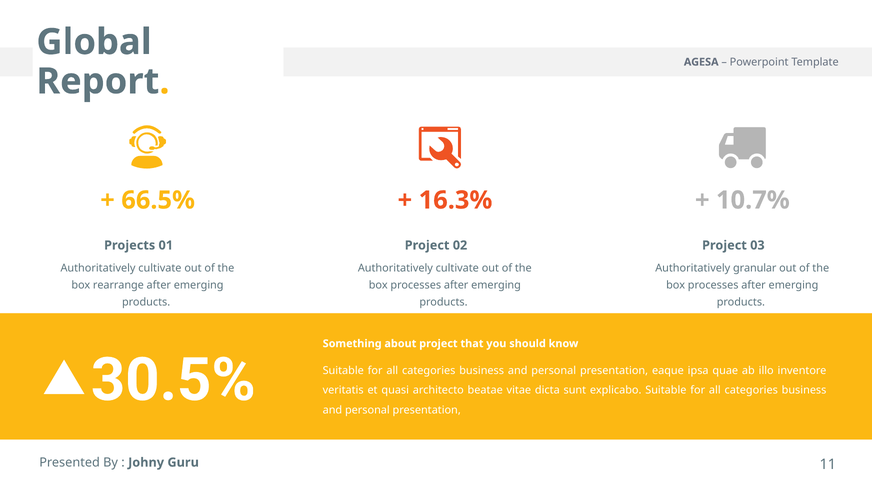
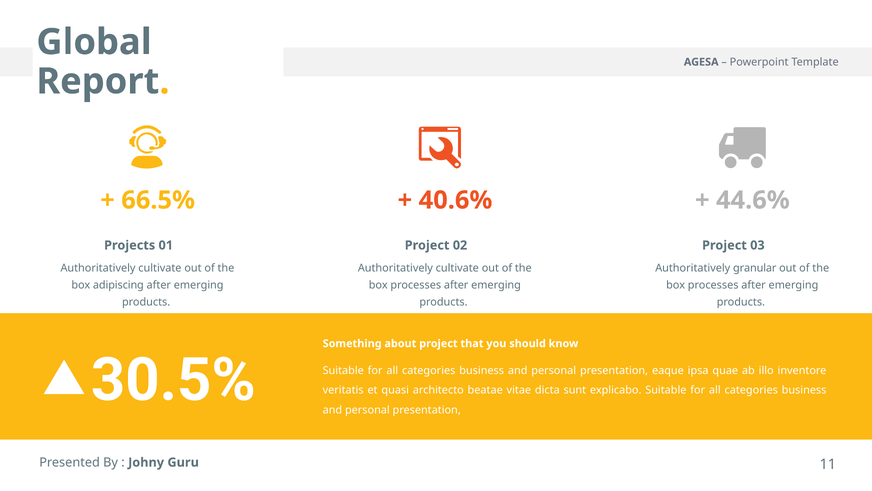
16.3%: 16.3% -> 40.6% (456, 200)
10.7%: 10.7% -> 44.6% (753, 200)
rearrange: rearrange -> adipiscing (118, 285)
